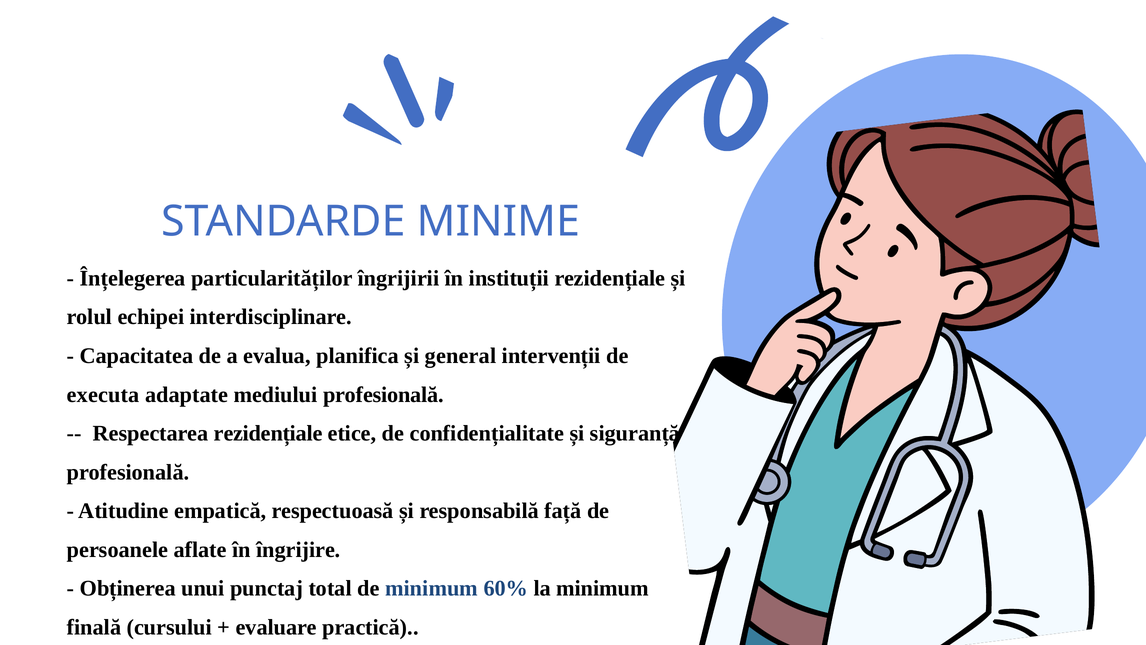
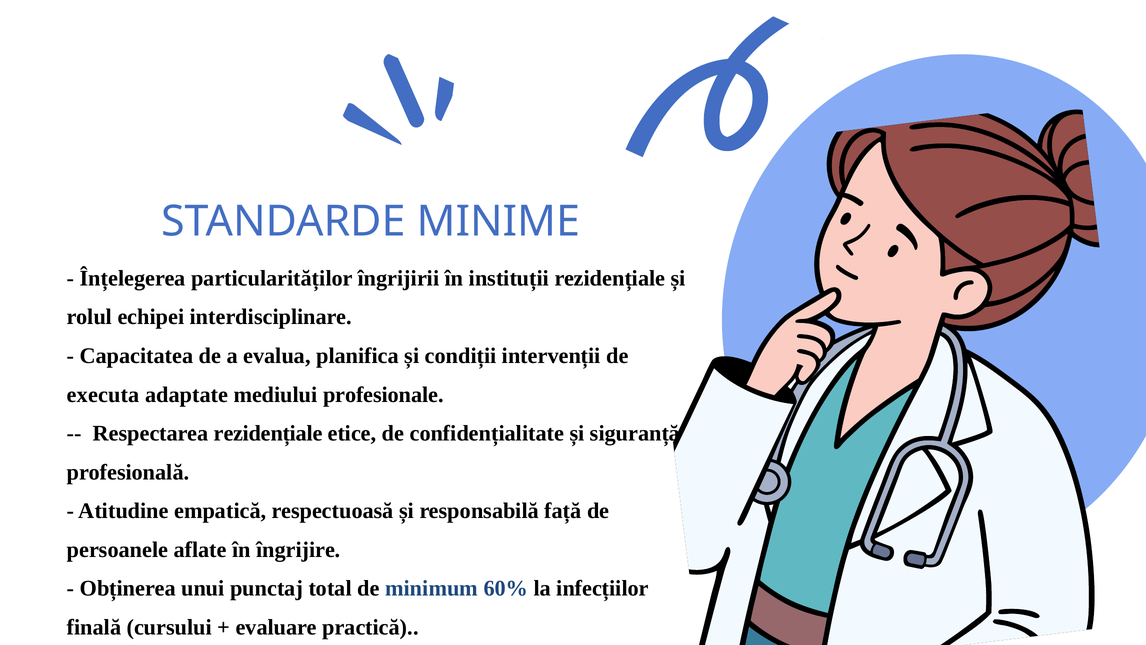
general: general -> condiții (461, 356)
mediului profesională: profesională -> profesionale (383, 394)
la minimum: minimum -> infecțiilor (603, 588)
